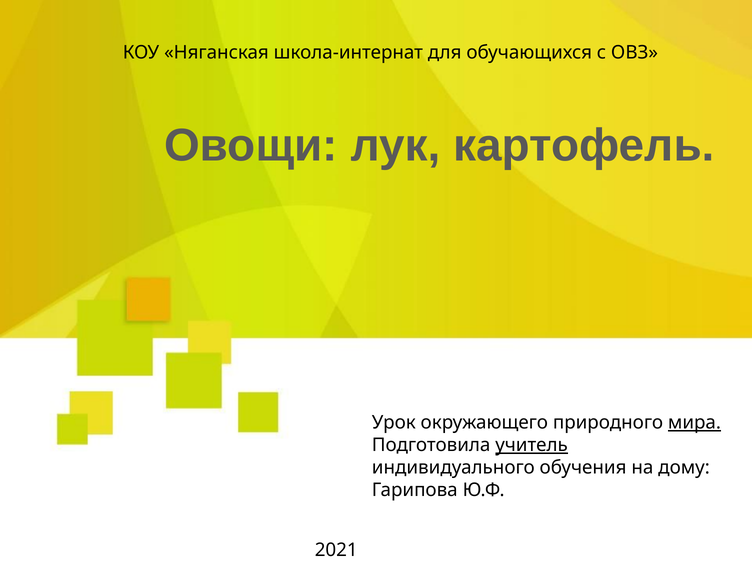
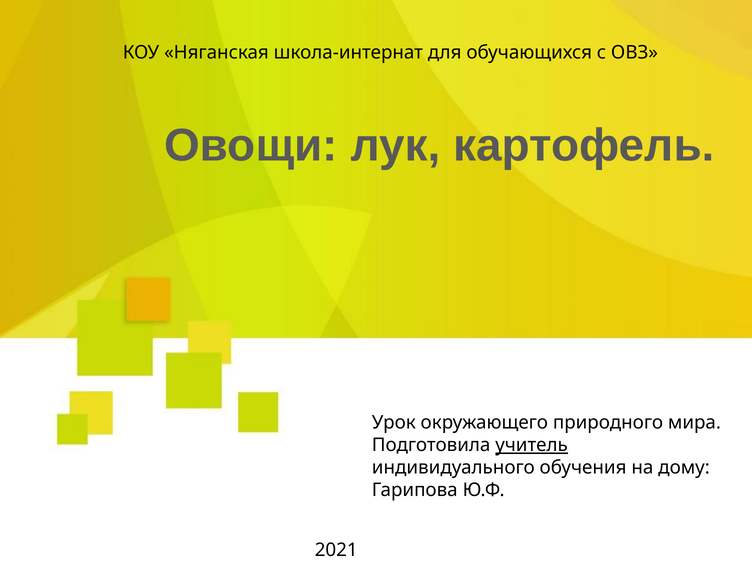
мира underline: present -> none (694, 423)
